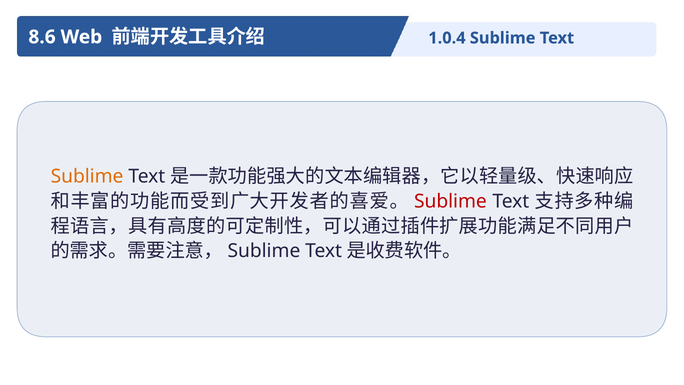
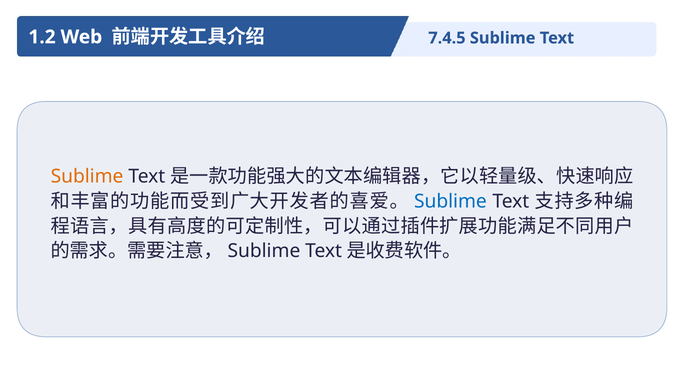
8.6: 8.6 -> 1.2 (42, 37)
1.0.4: 1.0.4 -> 7.4.5 (447, 38)
Sublime colour: red -> blue (450, 201)
